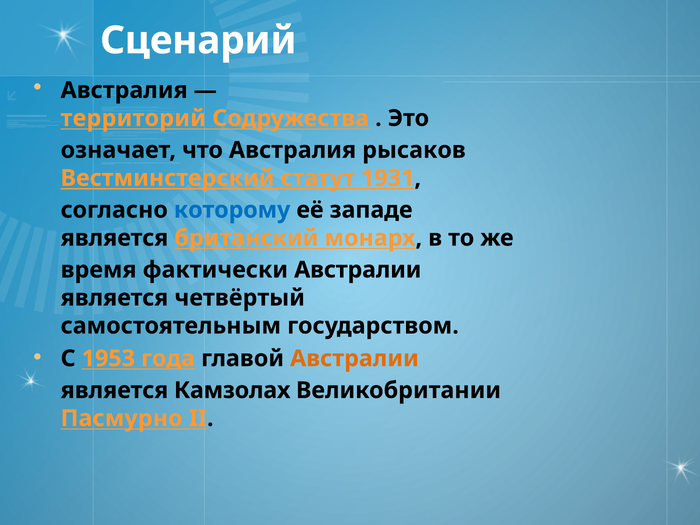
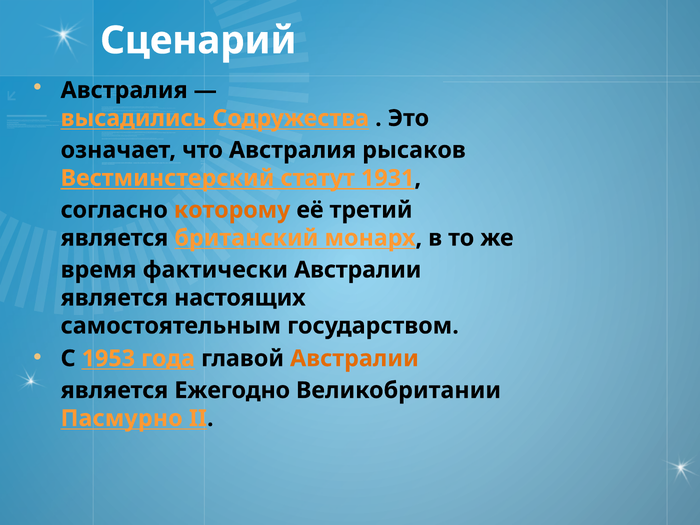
территорий: территорий -> высадились (133, 118)
которому colour: blue -> orange (232, 210)
западе: западе -> третий (371, 210)
четвёртый: четвёртый -> настоящих (240, 298)
Камзолах: Камзолах -> Ежегодно (232, 390)
